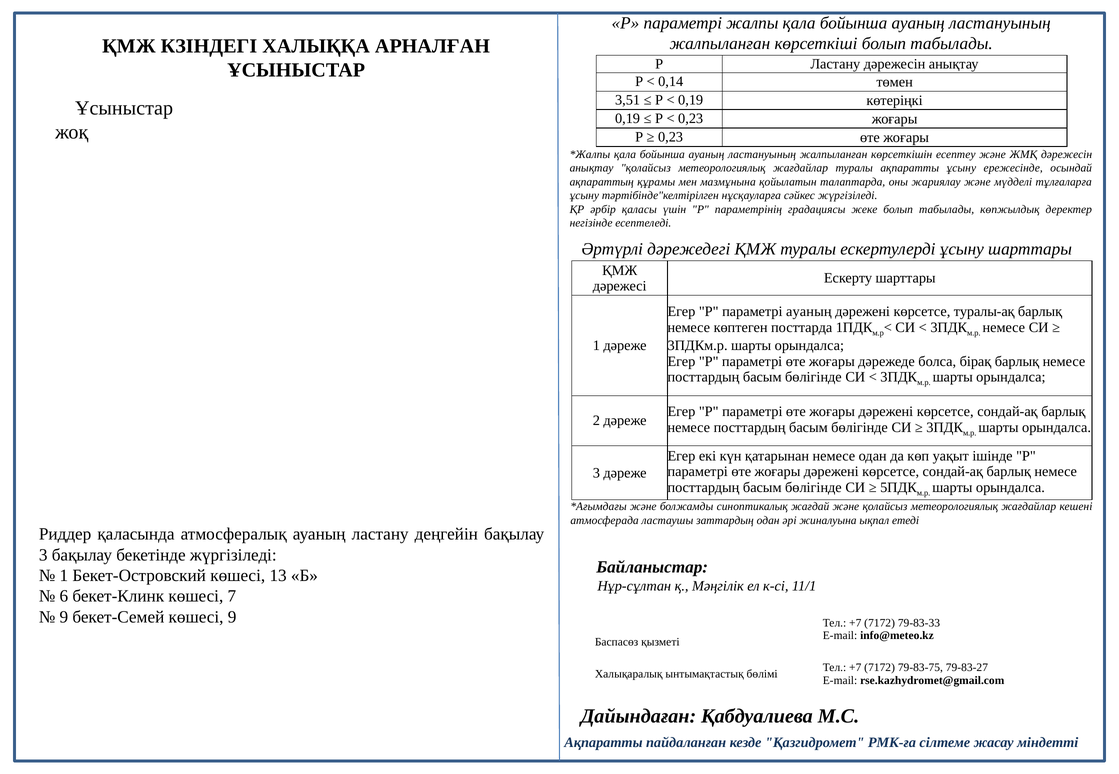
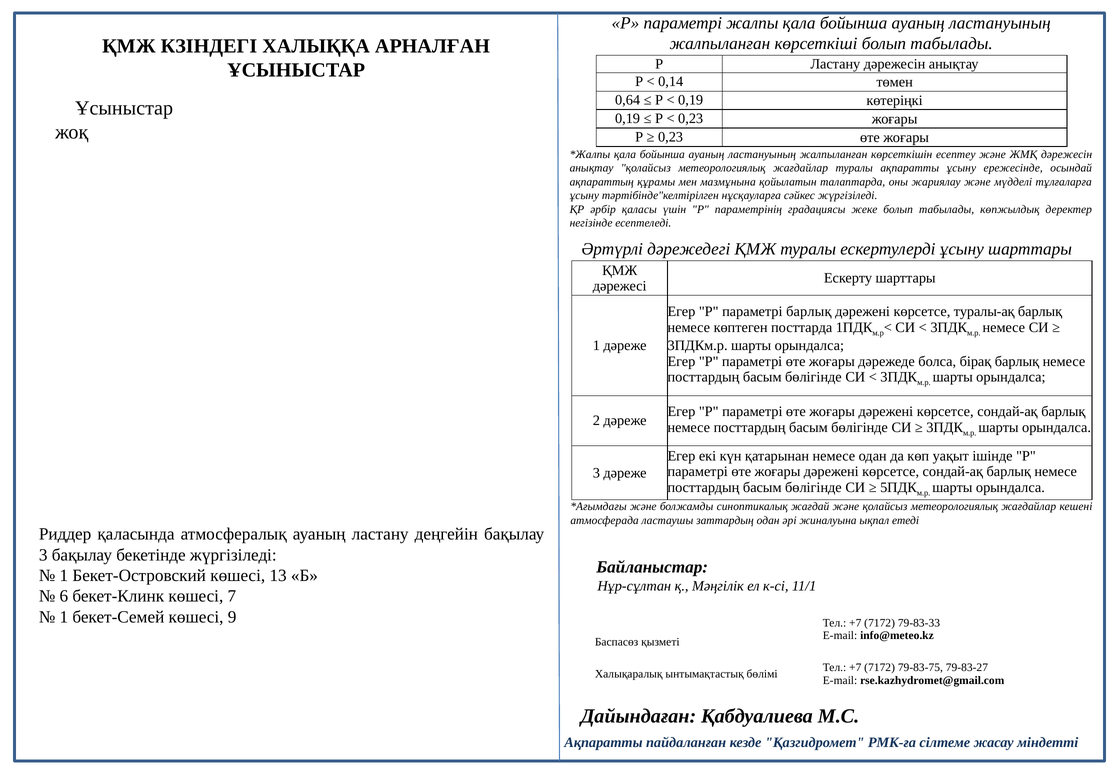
3,51: 3,51 -> 0,64 (628, 100)
параметрі ауаның: ауаның -> барлық (809, 312)
9: 9 -> 1 (64, 617)
